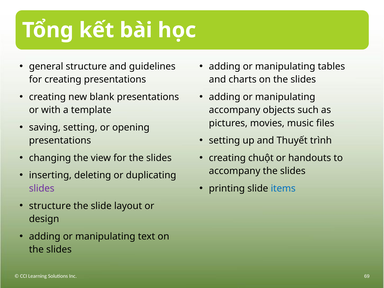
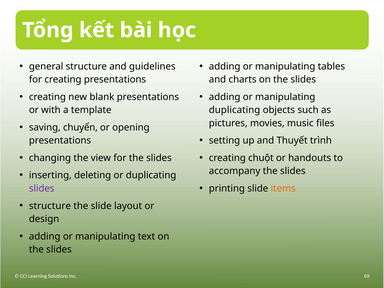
accompany: accompany -> duplicating (235, 110)
saving setting: setting -> chuyển (80, 127)
items colour: blue -> orange (283, 188)
